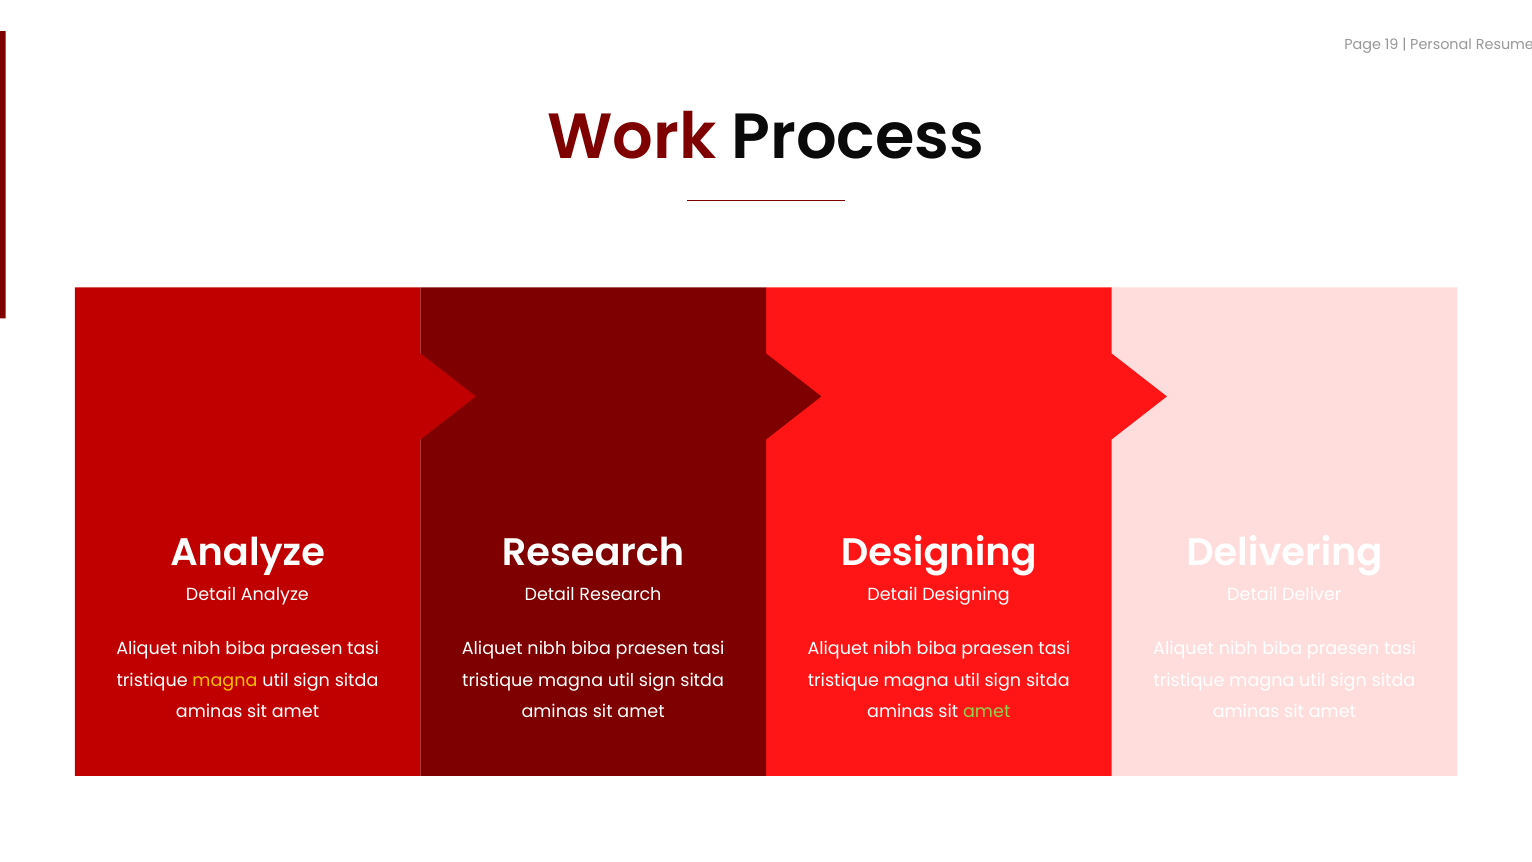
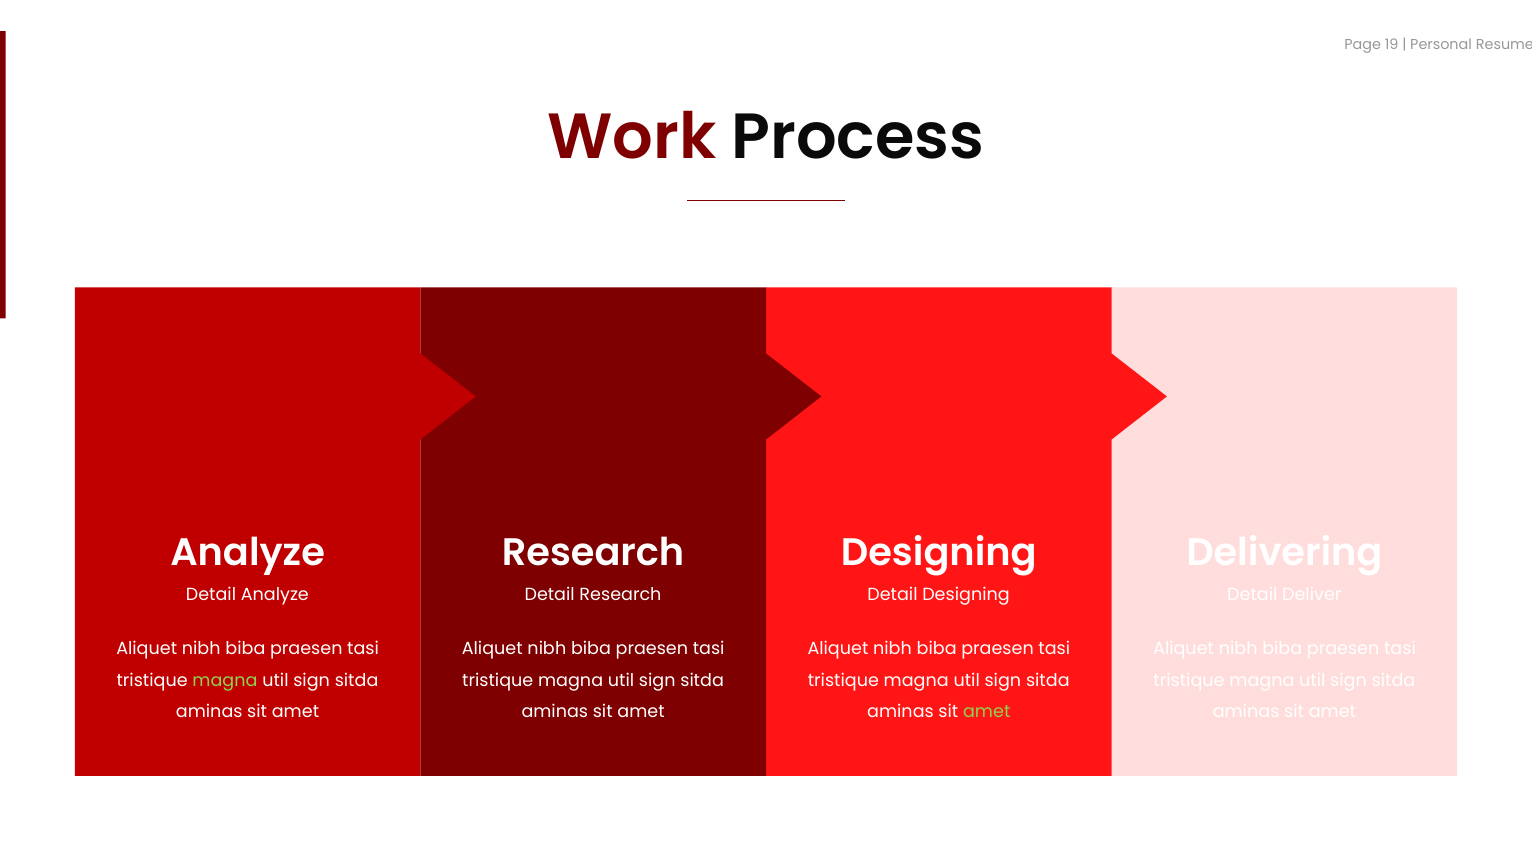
magna colour: yellow -> light green (225, 680)
